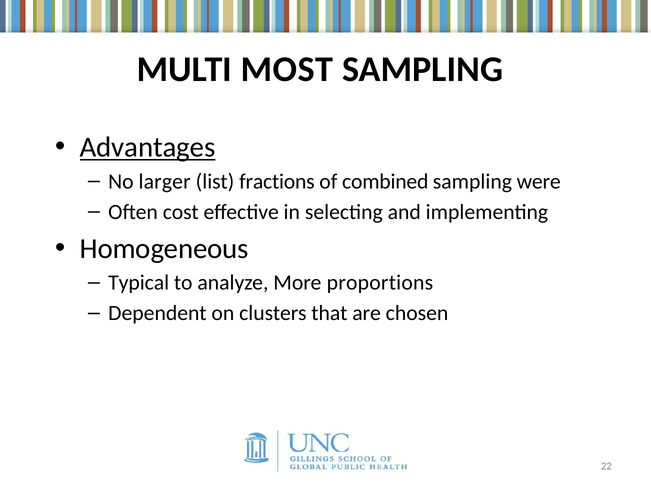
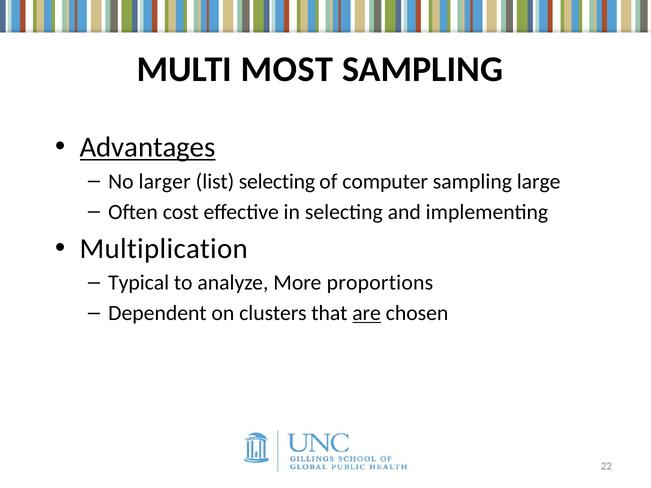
list fractions: fractions -> selecting (277, 182)
combined: combined -> computer (385, 182)
were: were -> large (539, 182)
Homogeneous: Homogeneous -> Multiplication (164, 249)
are underline: none -> present (367, 313)
